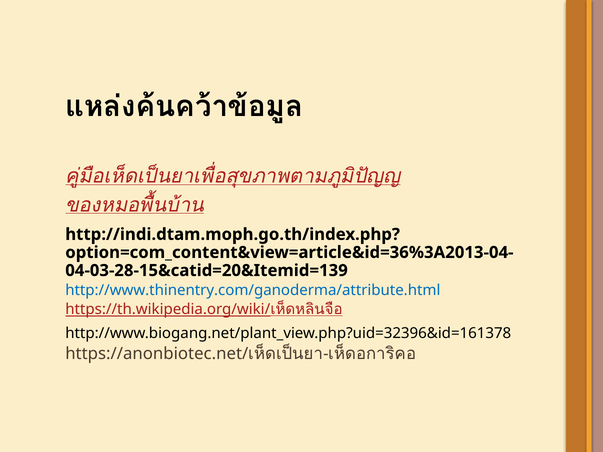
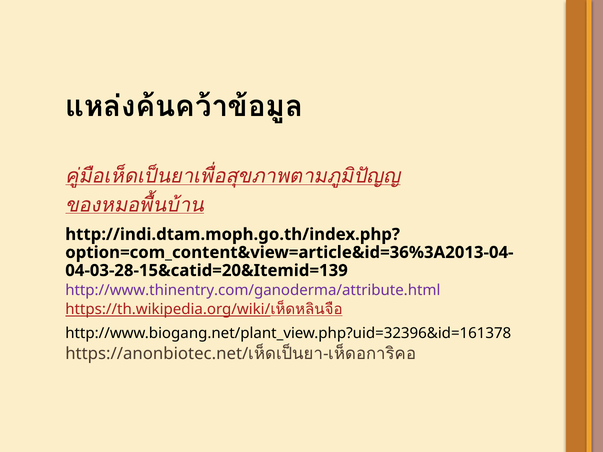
http://www.thinentry.com/ganoderma/attribute.html colour: blue -> purple (253, 290)
